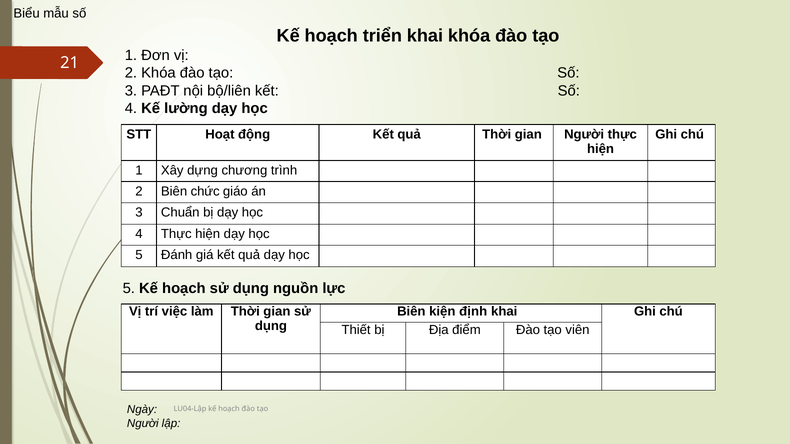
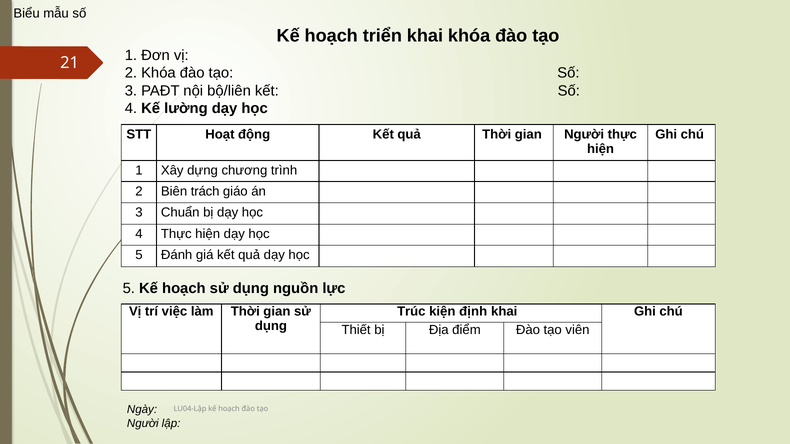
chức: chức -> trách (205, 191)
Biên: Biên -> Trúc (411, 312)
